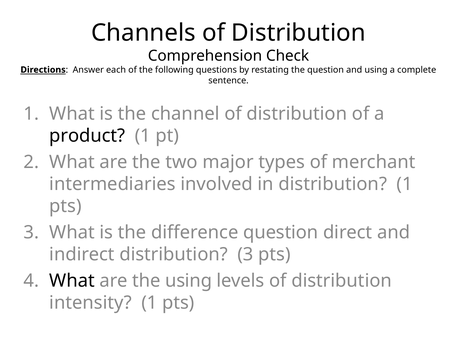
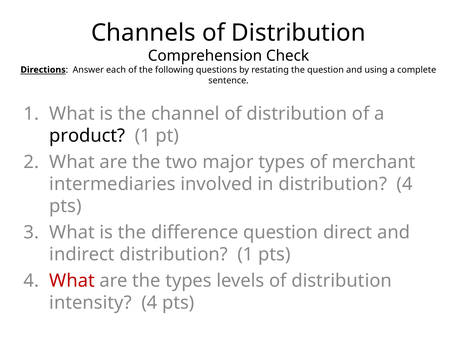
distribution 1: 1 -> 4 (405, 184)
distribution 3: 3 -> 1 (245, 254)
What colour: black -> red (72, 280)
the using: using -> types (189, 280)
intensity 1: 1 -> 4 (149, 303)
